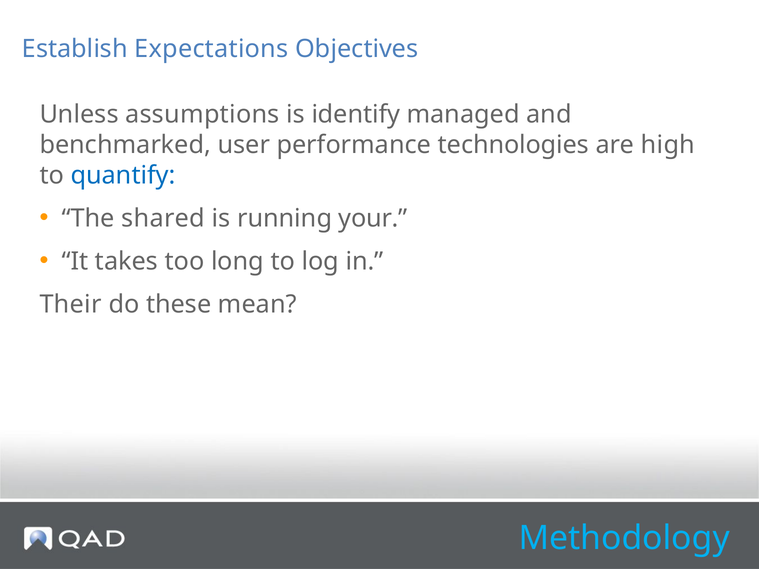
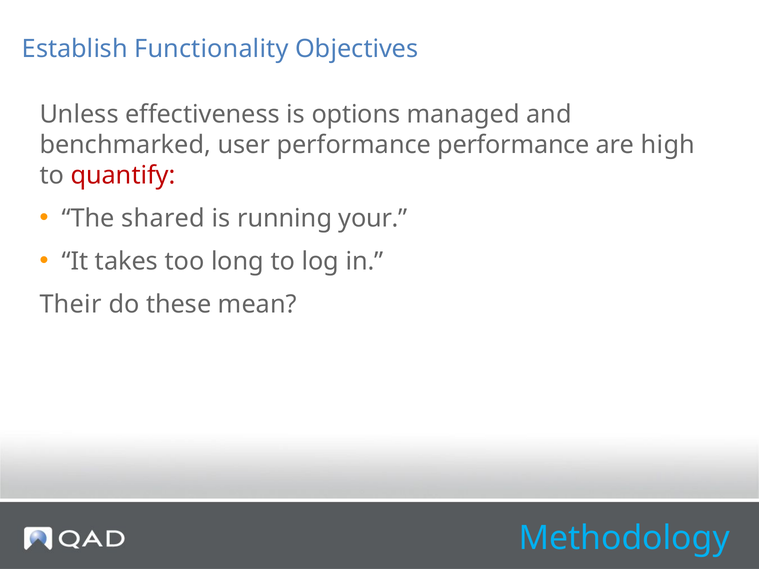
Expectations: Expectations -> Functionality (211, 49)
assumptions: assumptions -> effectiveness (202, 115)
identify: identify -> options (356, 115)
performance technologies: technologies -> performance (513, 145)
quantify colour: blue -> red (123, 175)
